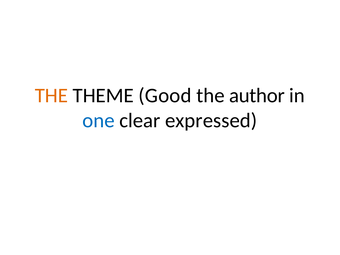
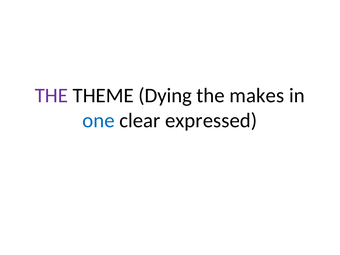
THE colour: orange -> purple (51, 96)
Good: Good -> Dying (165, 96)
author: author -> makes (257, 96)
